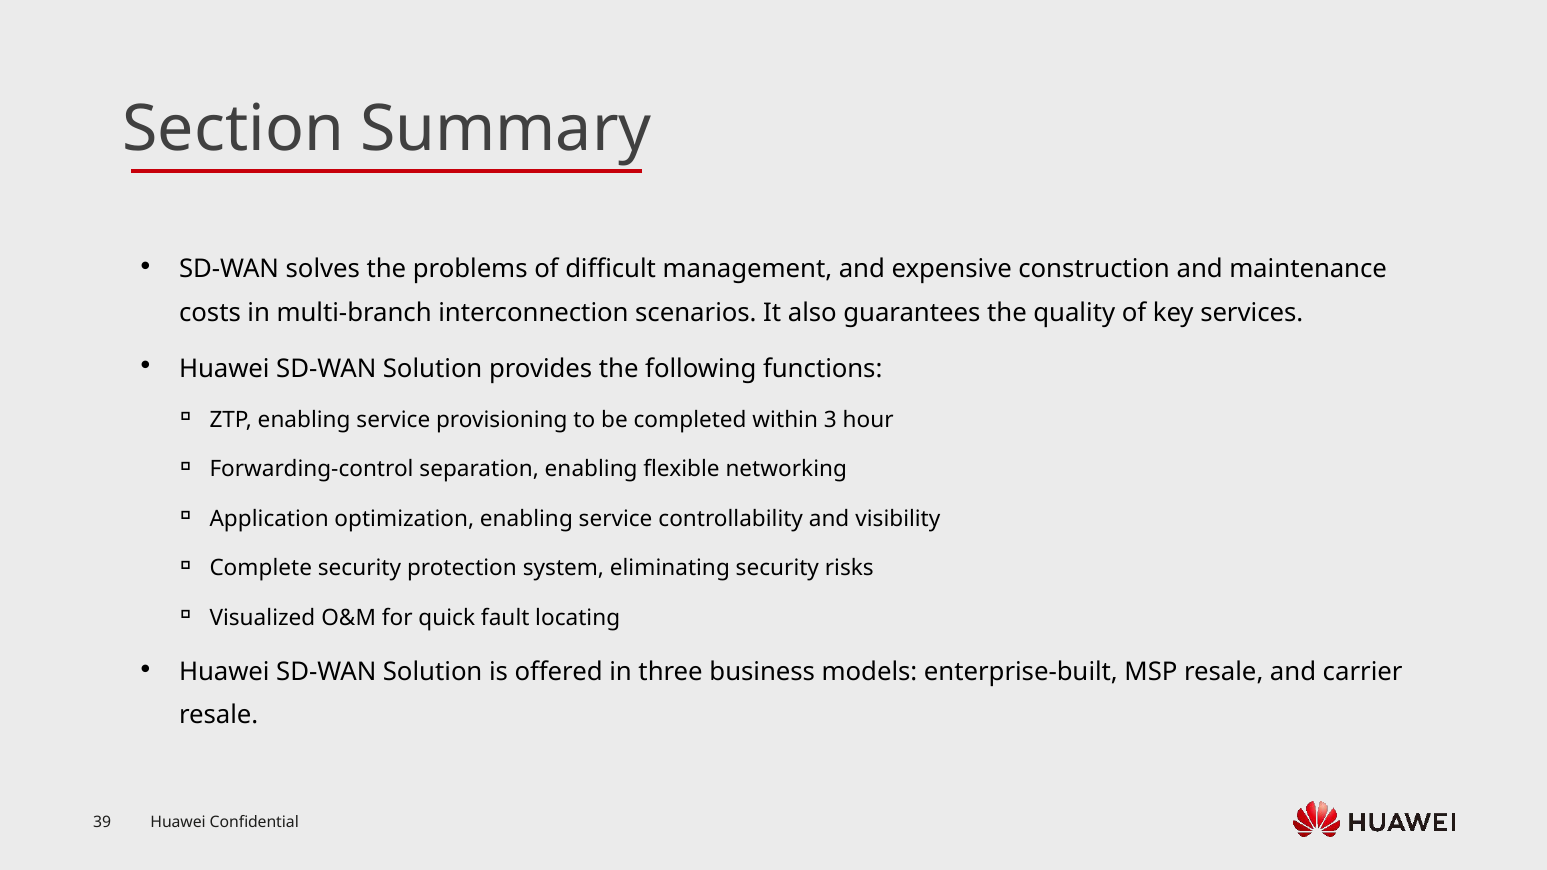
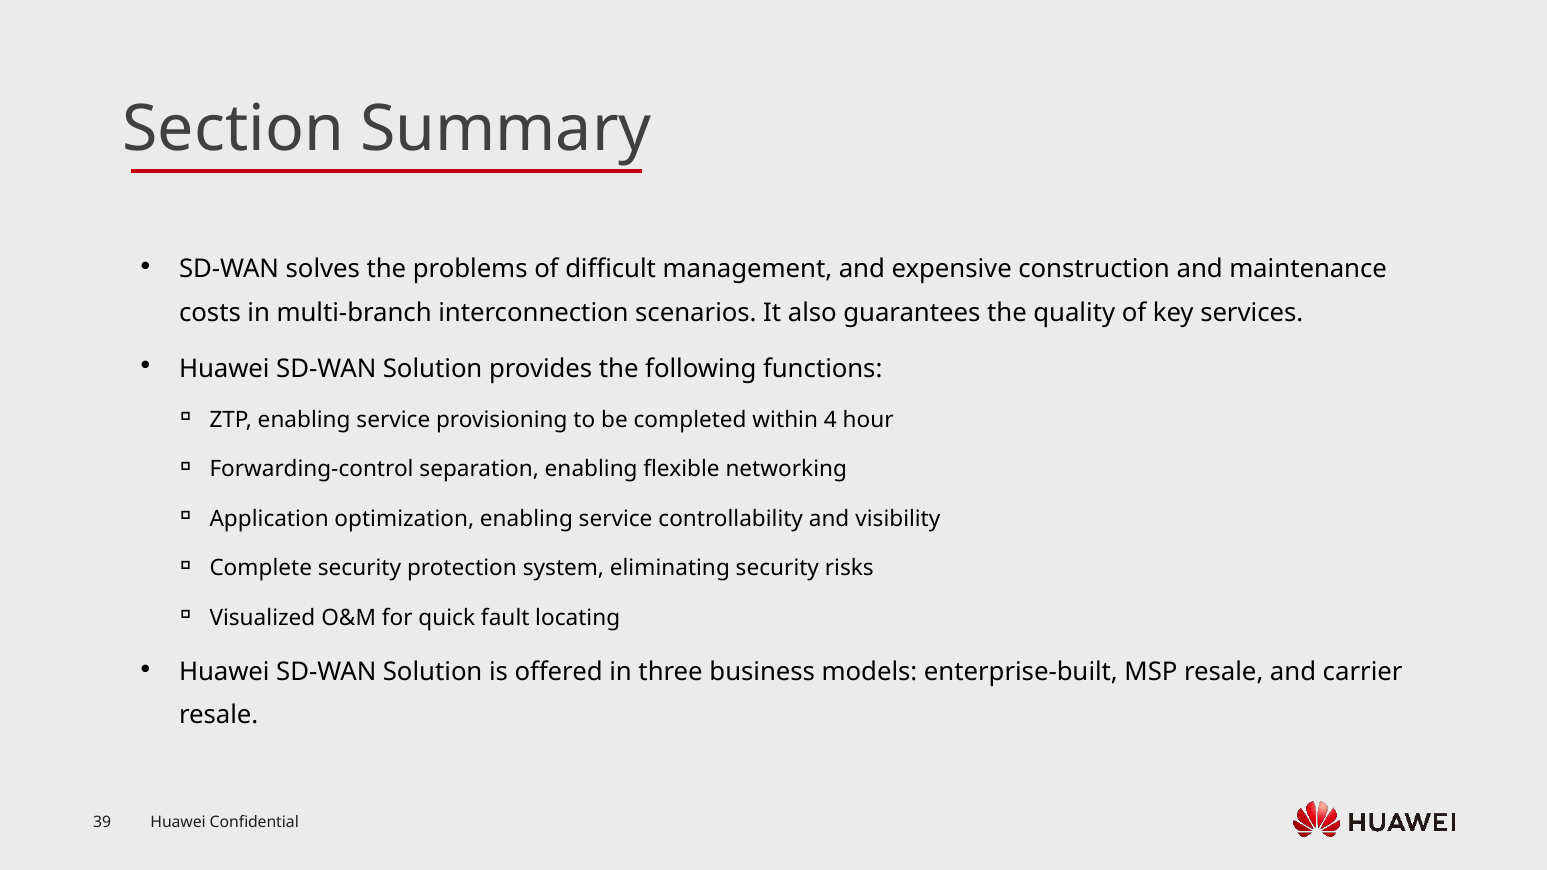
3: 3 -> 4 (830, 420)
